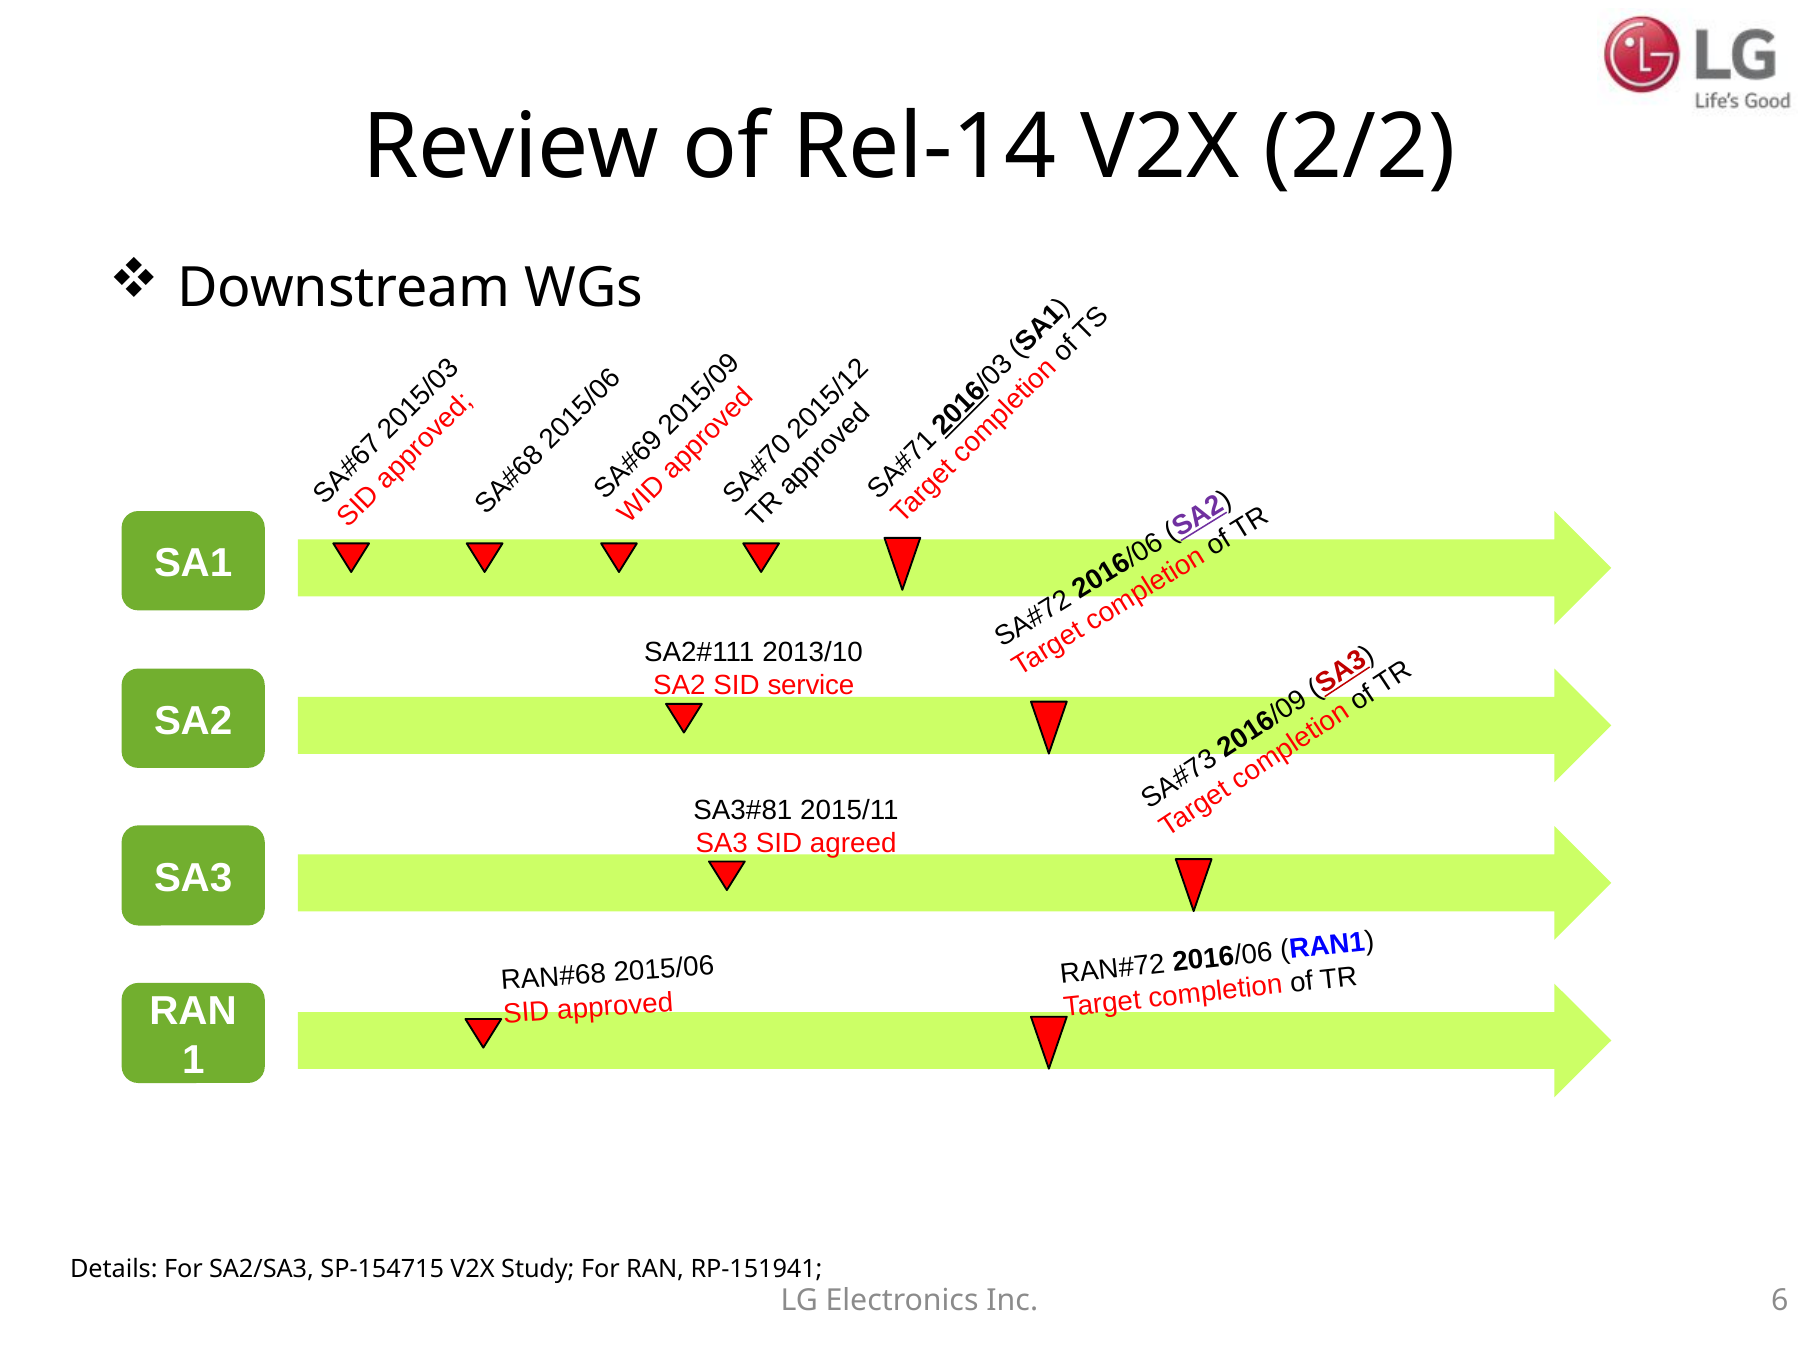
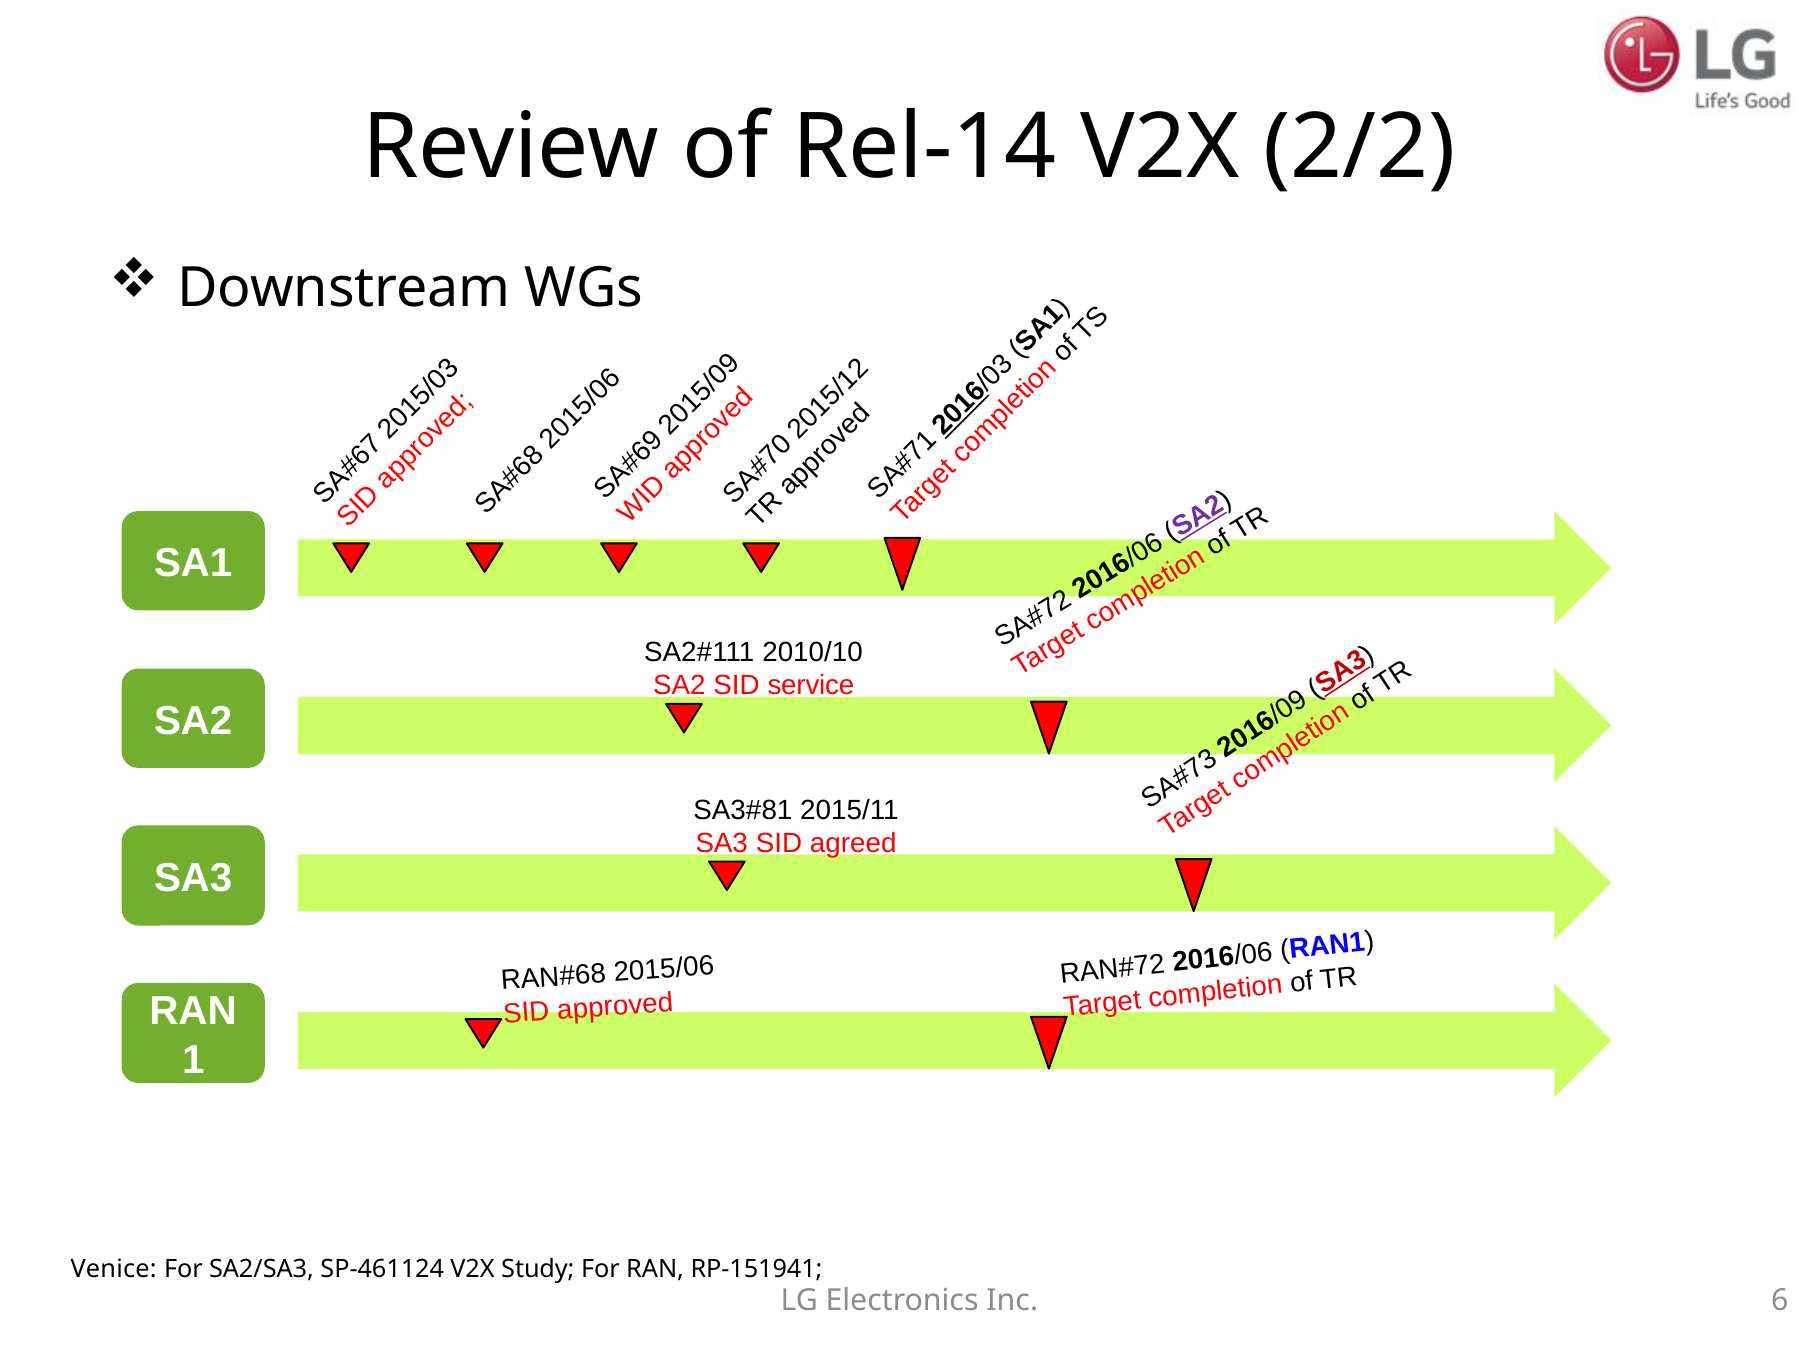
2013/10: 2013/10 -> 2010/10 (813, 653)
Details: Details -> Venice (114, 1269)
SP-154715: SP-154715 -> SP-461124 (382, 1269)
